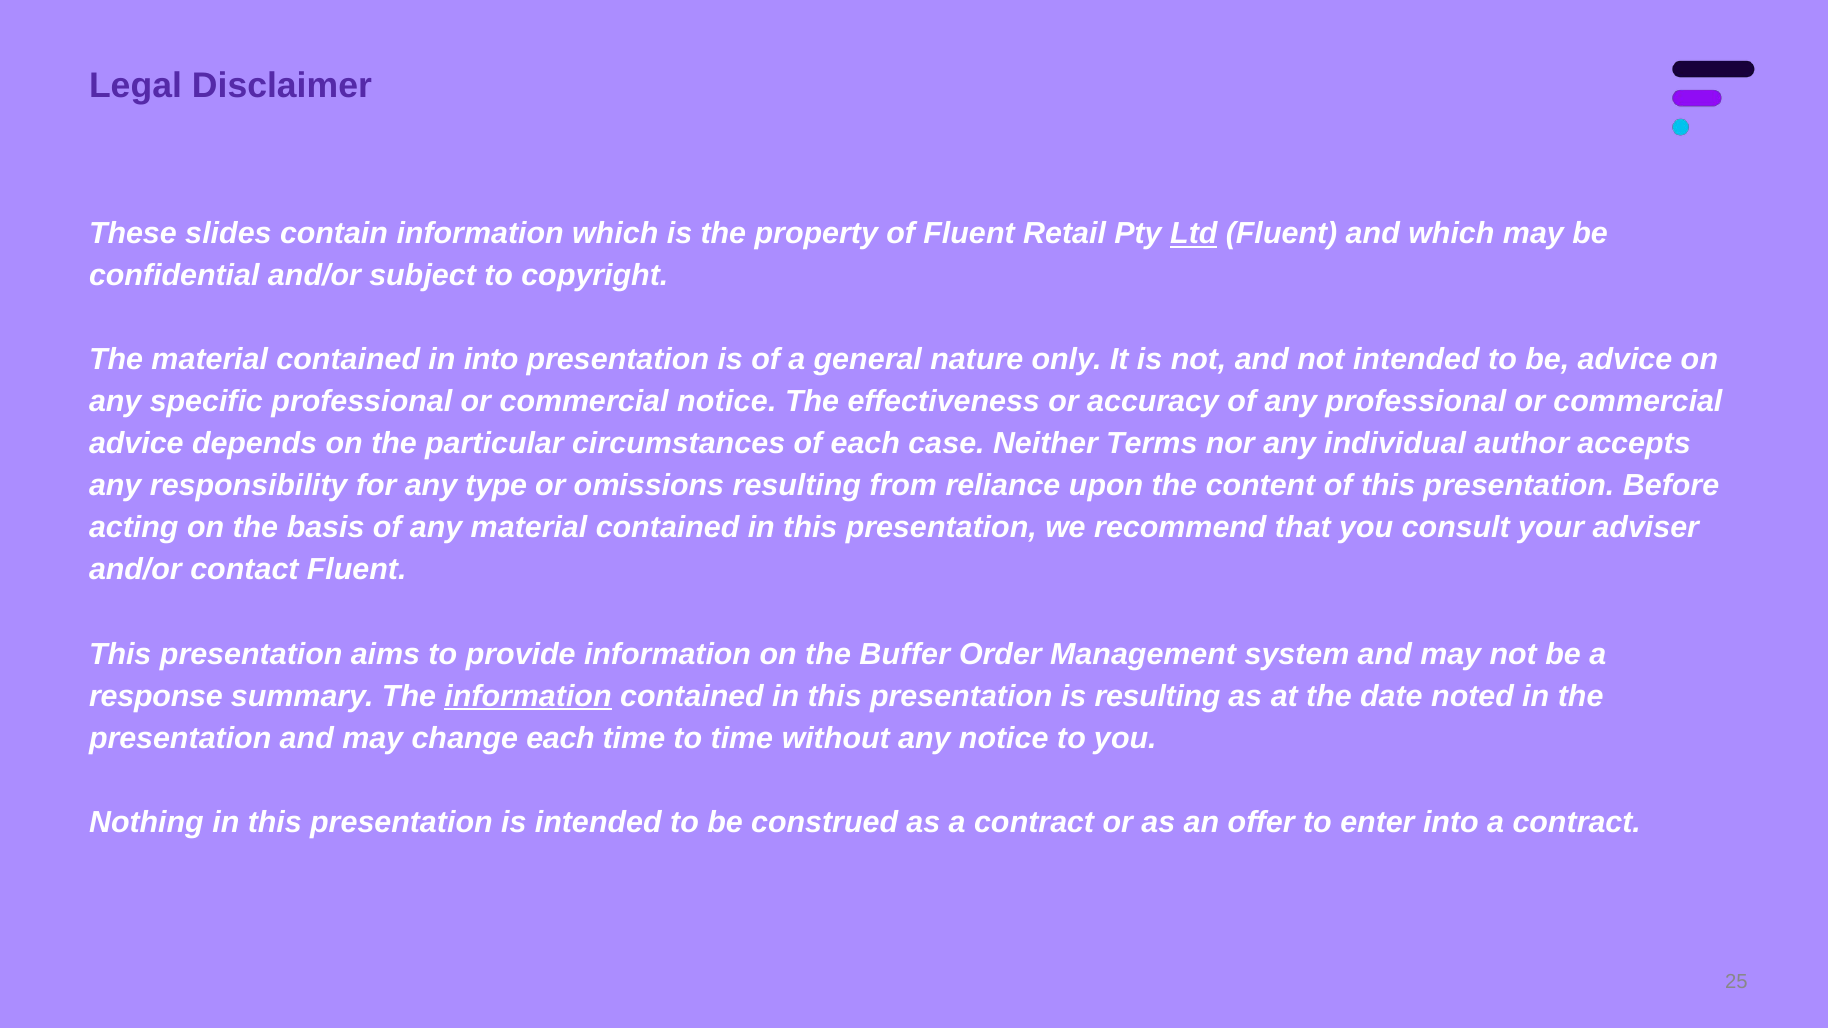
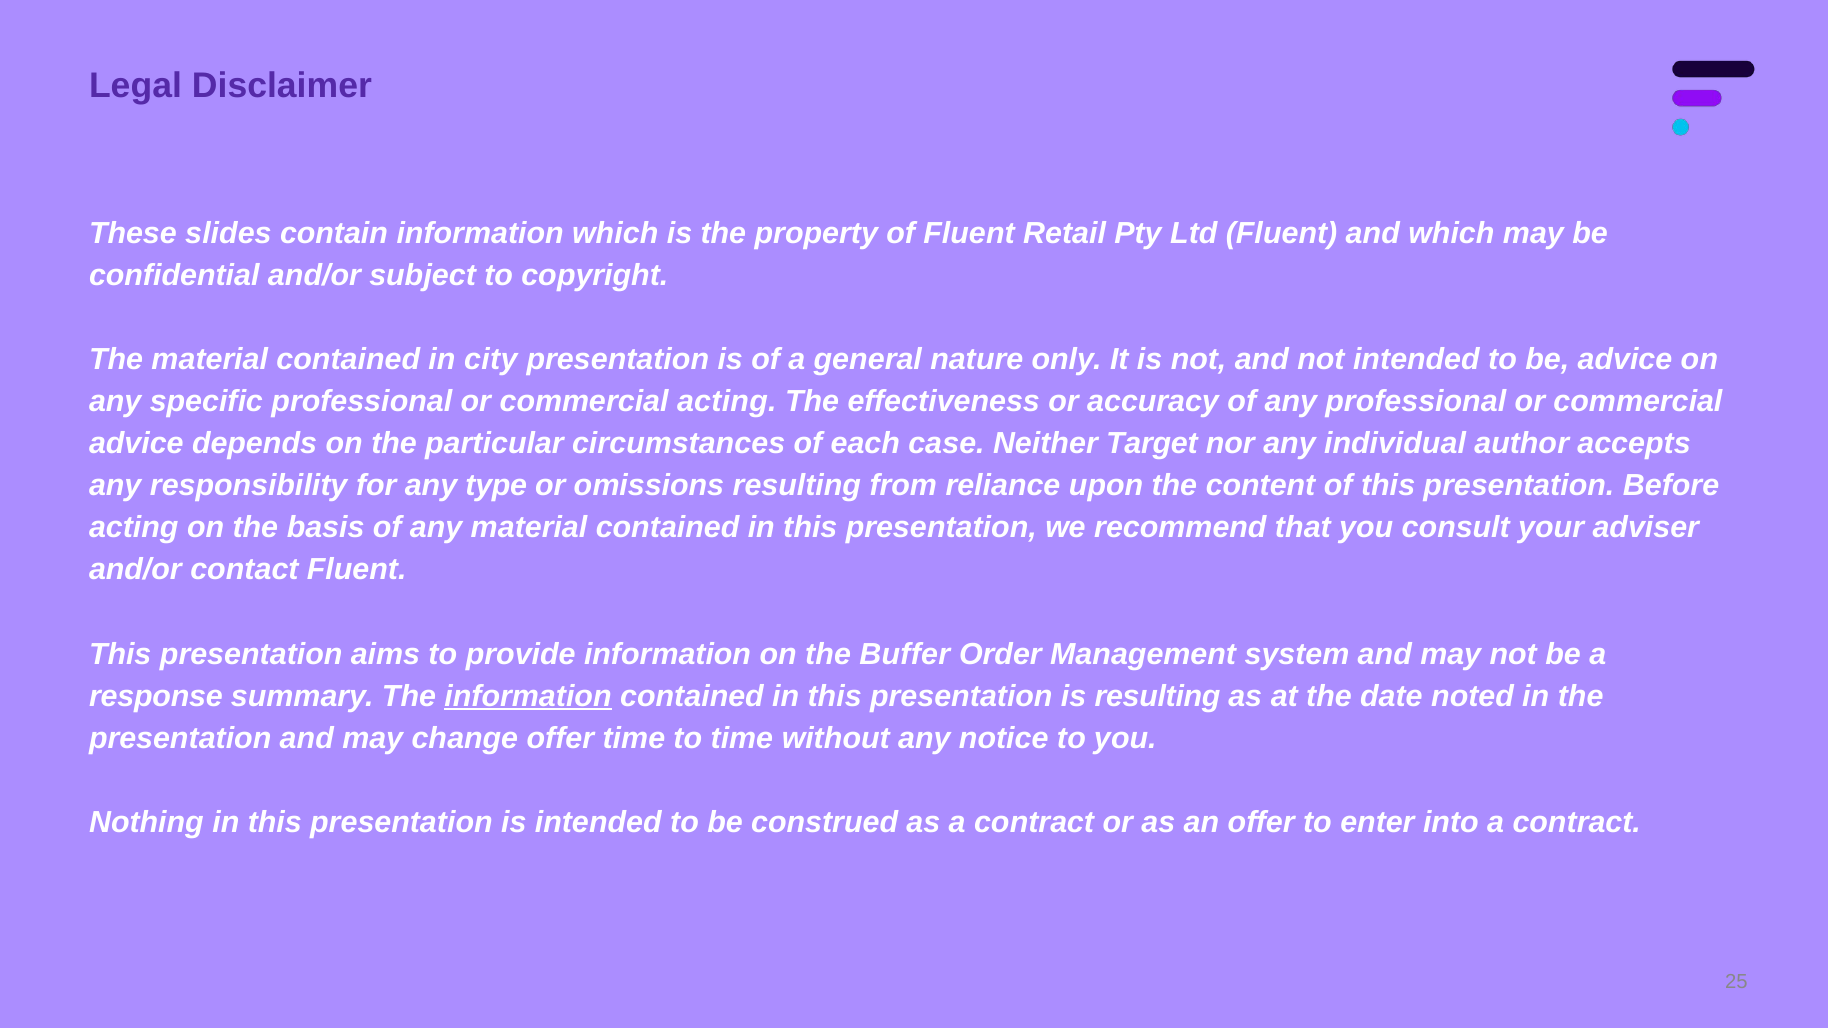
Ltd underline: present -> none (1194, 234)
in into: into -> city (491, 360)
commercial notice: notice -> acting (727, 402)
Terms: Terms -> Target (1152, 444)
change each: each -> offer (560, 738)
